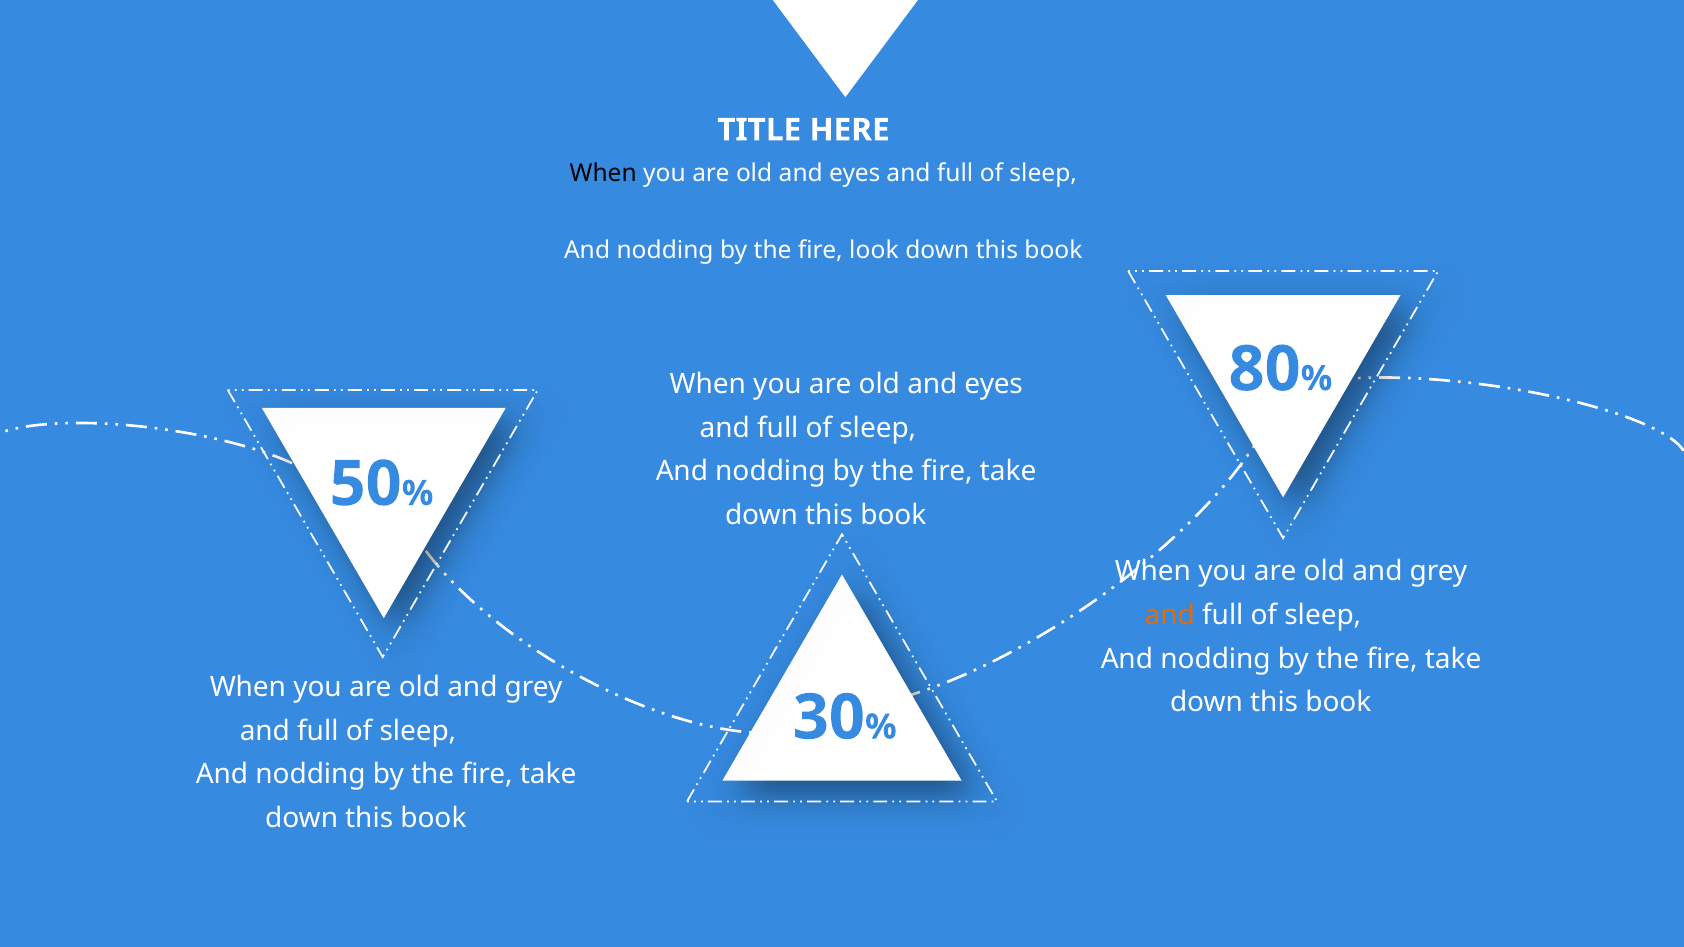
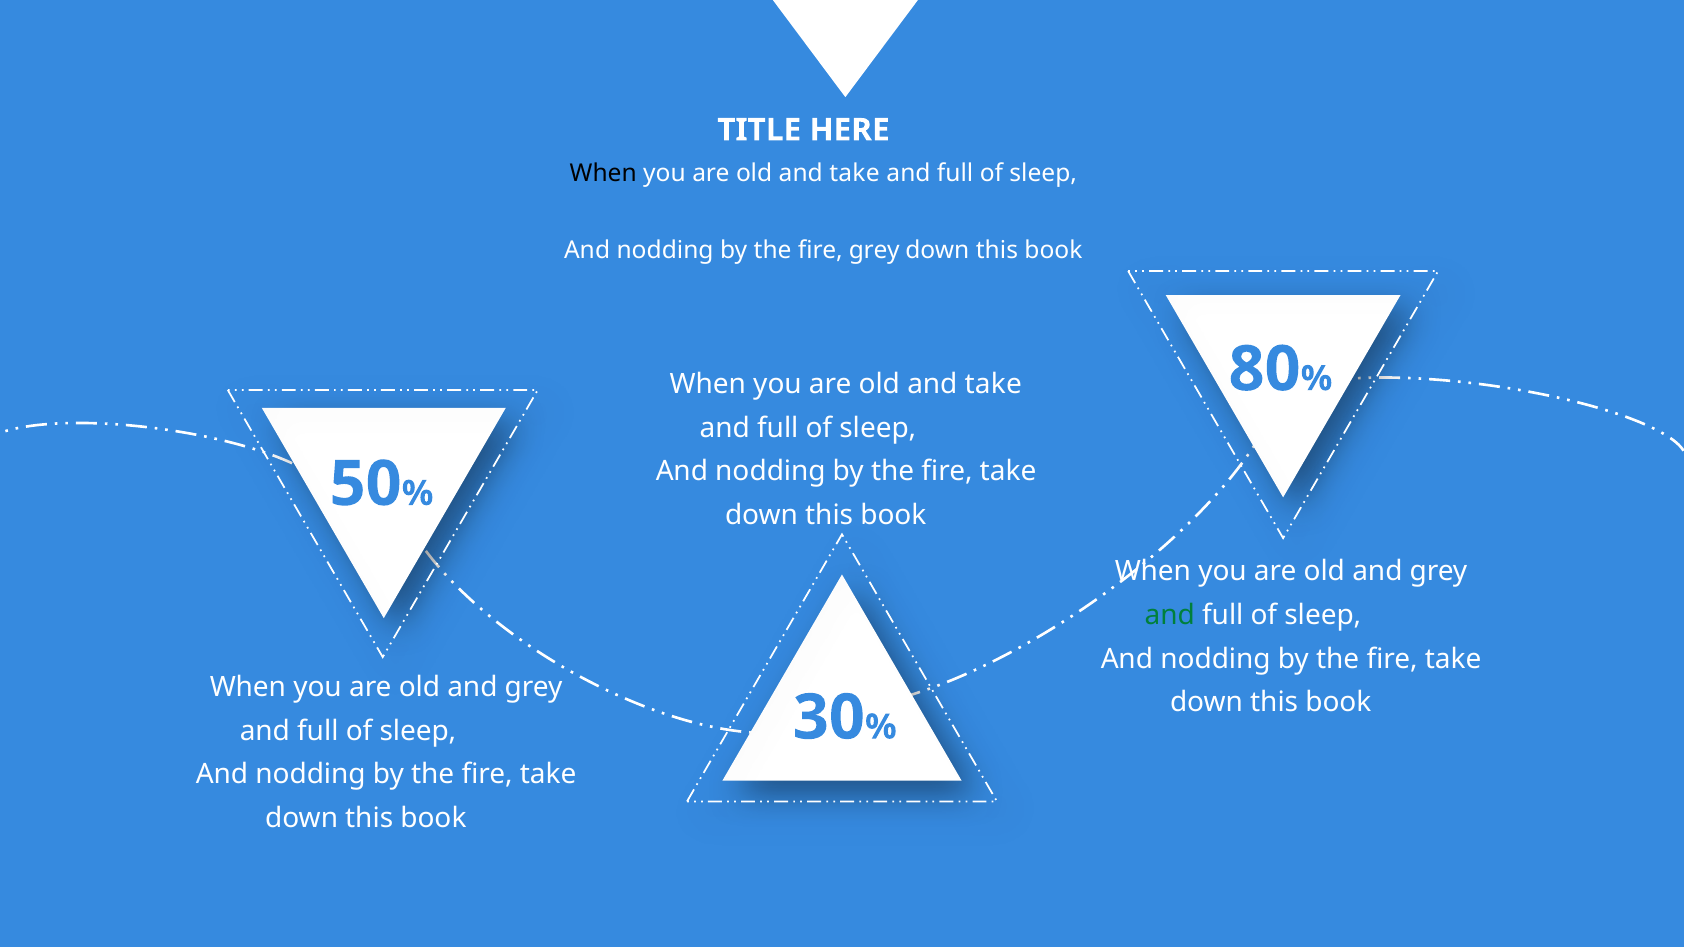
eyes: eyes -> take (854, 174)
fire look: look -> grey (874, 250)
eyes: eyes -> take (993, 384)
and colour: orange -> green (1170, 615)
